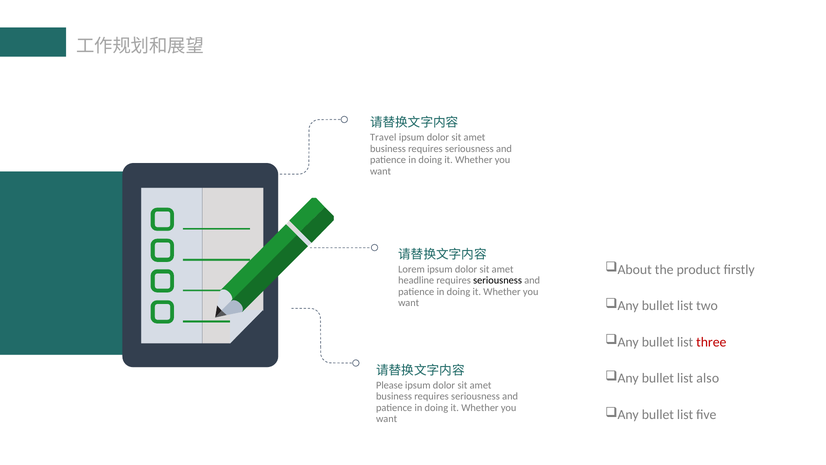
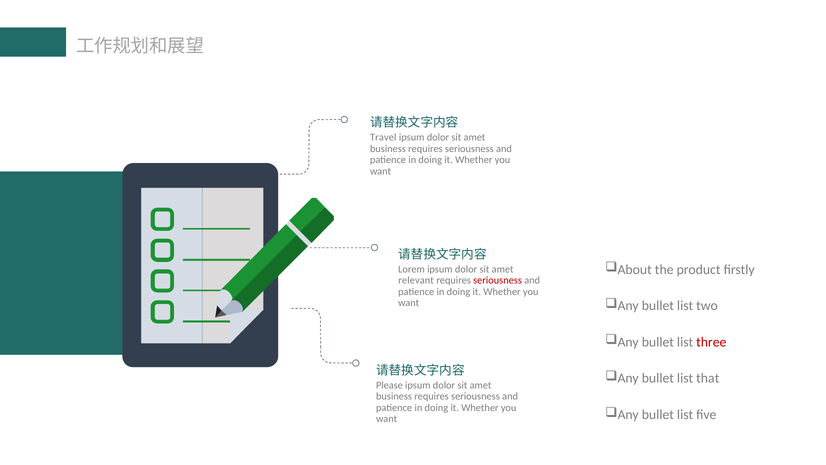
headline: headline -> relevant (416, 280)
seriousness colour: black -> red (498, 280)
also: also -> that (708, 378)
